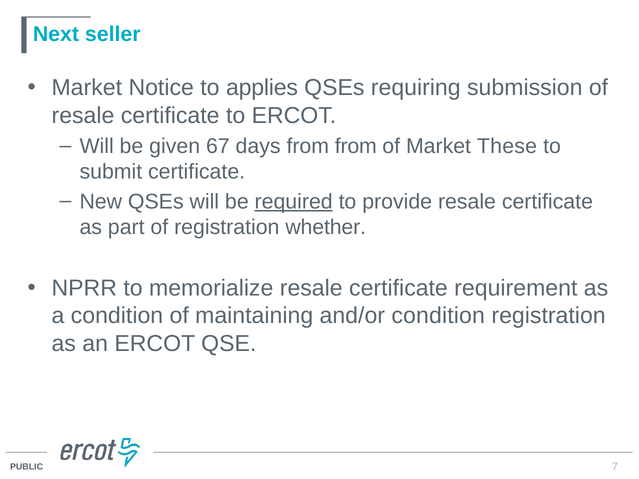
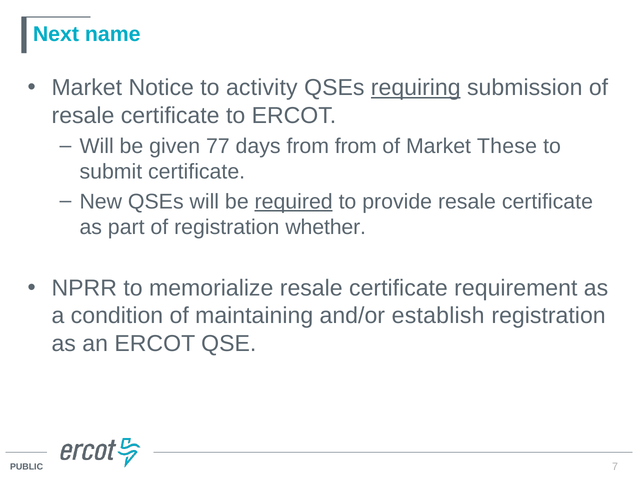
seller: seller -> name (113, 34)
applies: applies -> activity (262, 88)
requiring underline: none -> present (416, 88)
67: 67 -> 77 (218, 146)
and/or condition: condition -> establish (438, 316)
